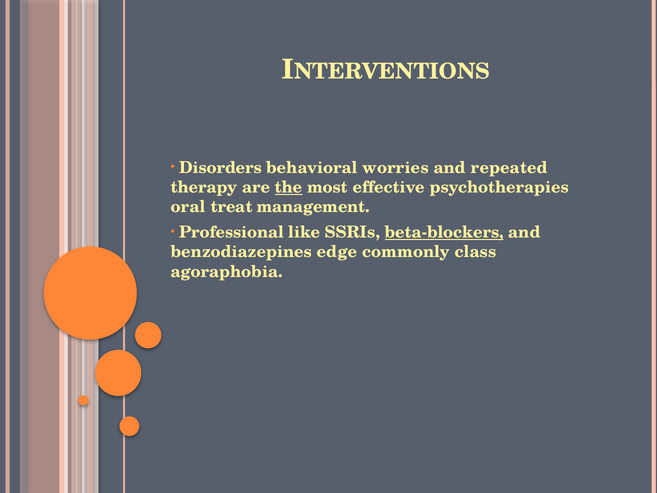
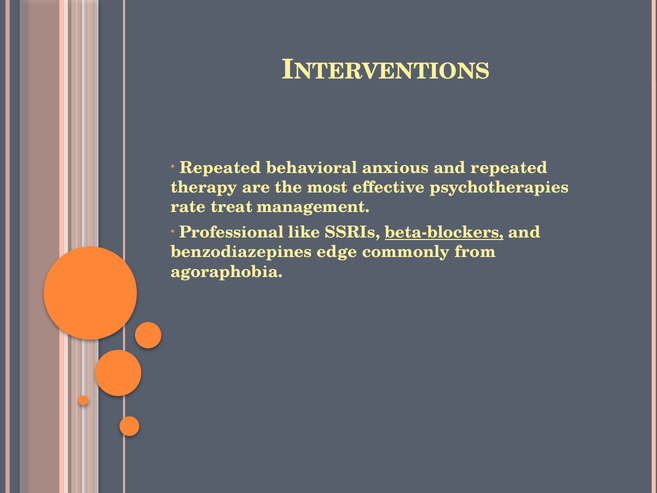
Disorders: Disorders -> Repeated (220, 168)
worries: worries -> anxious (396, 168)
the underline: present -> none (289, 187)
oral: oral -> rate (188, 207)
class: class -> from (475, 252)
